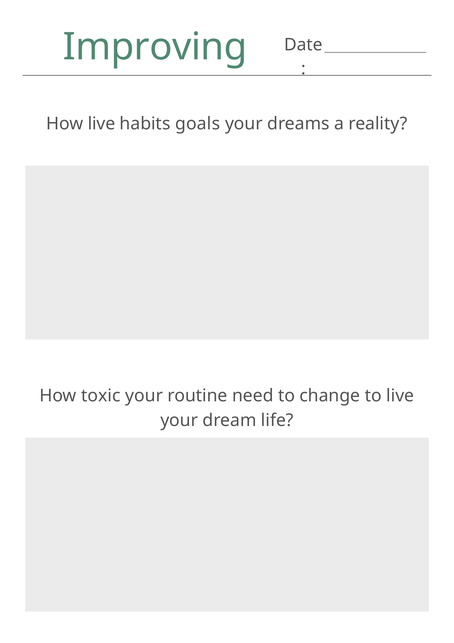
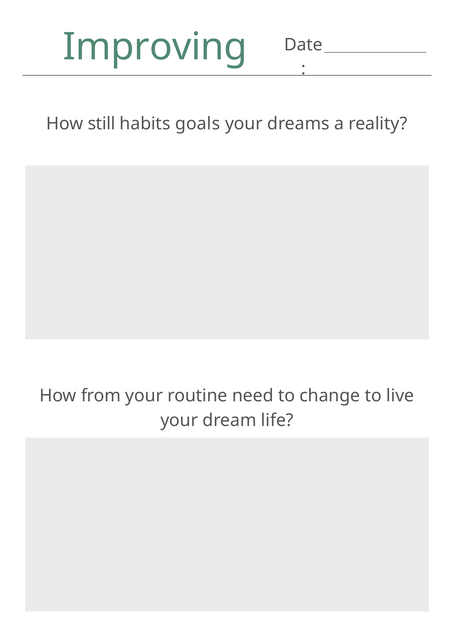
How live: live -> still (102, 124)
toxic: toxic -> from (101, 395)
